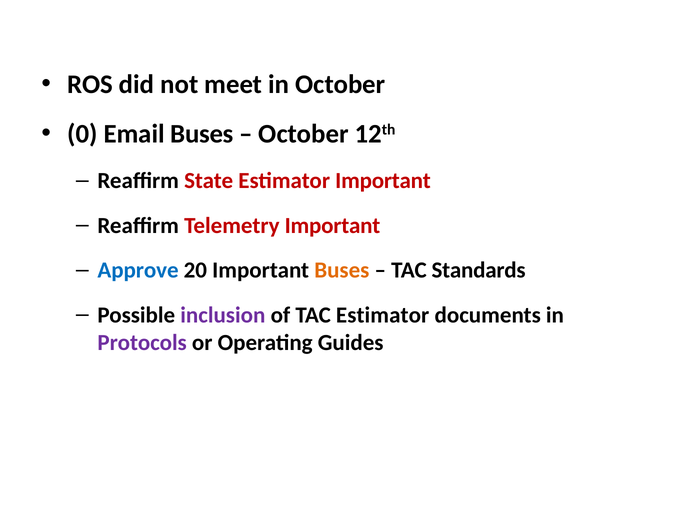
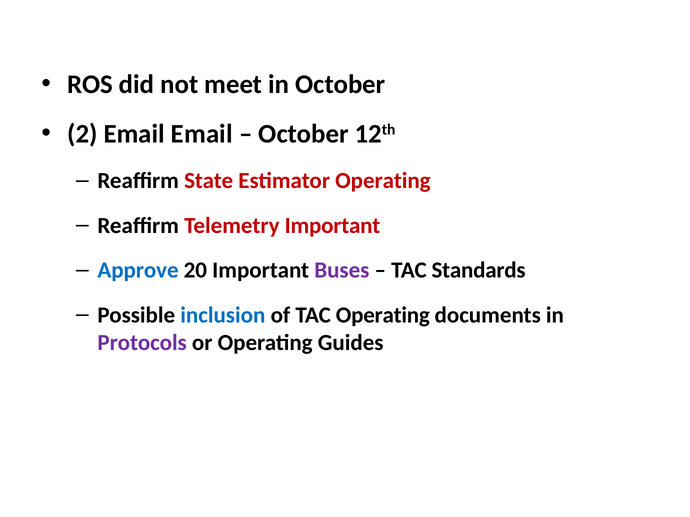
0: 0 -> 2 (82, 134)
Email Buses: Buses -> Email (202, 134)
Estimator Important: Important -> Operating (383, 181)
Buses colour: orange -> purple (342, 271)
inclusion colour: purple -> blue (223, 315)
TAC Estimator: Estimator -> Operating (383, 315)
